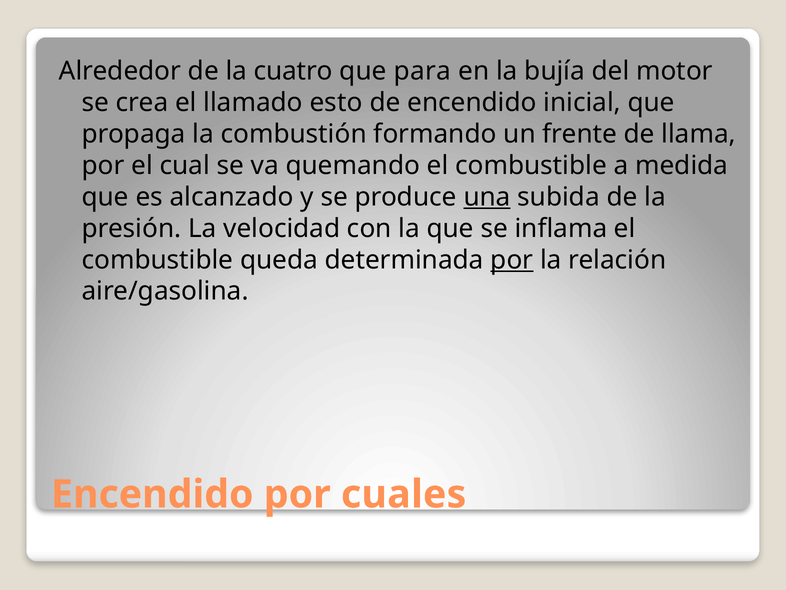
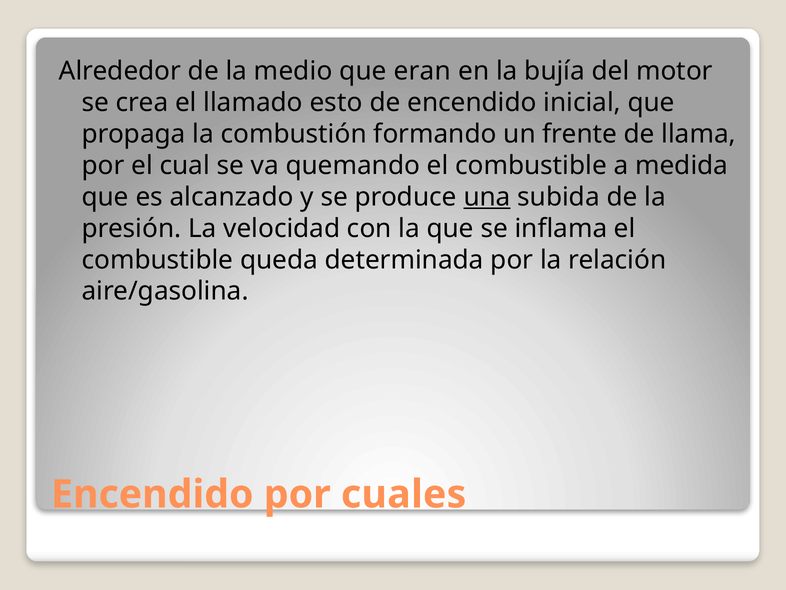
cuatro: cuatro -> medio (293, 71)
para: para -> eran (422, 71)
por underline: present -> none (512, 260)
